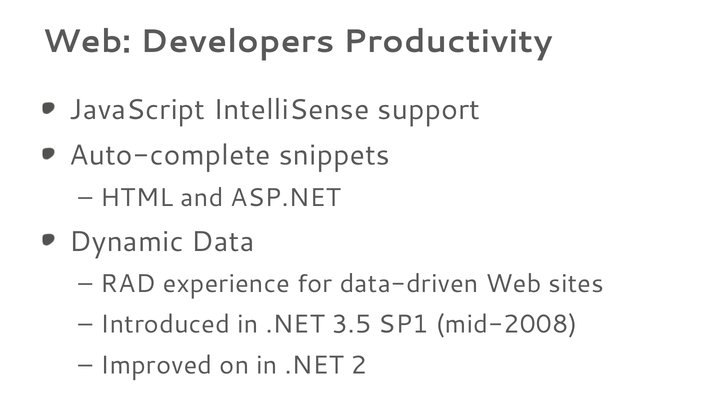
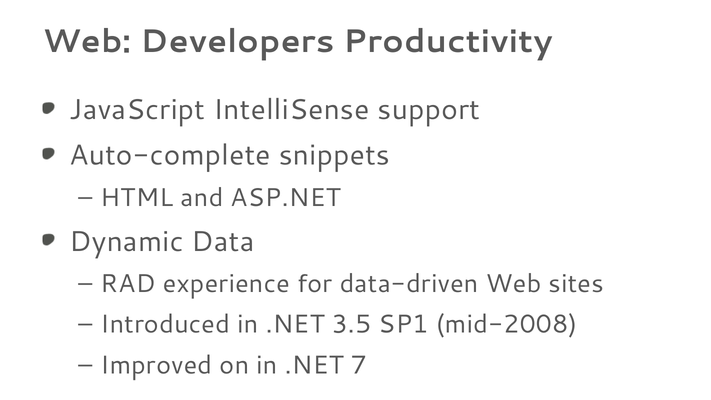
2: 2 -> 7 (359, 365)
